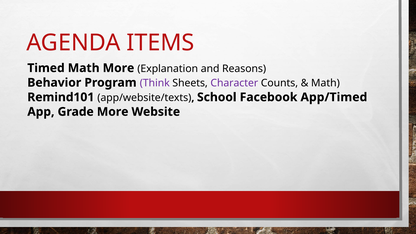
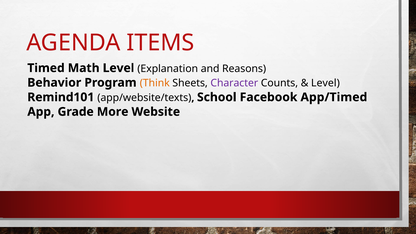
Math More: More -> Level (118, 68)
Think colour: purple -> orange (155, 83)
Math: Math -> Level (325, 83)
